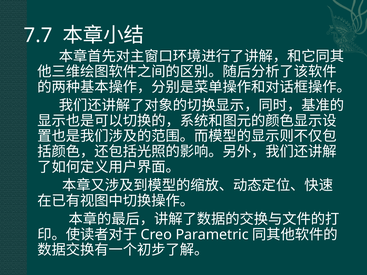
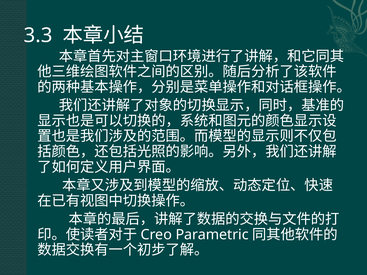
7.7: 7.7 -> 3.3 (38, 36)
